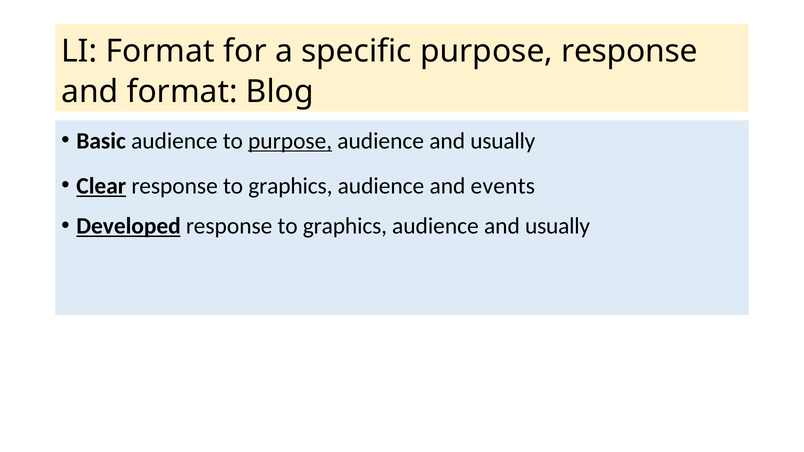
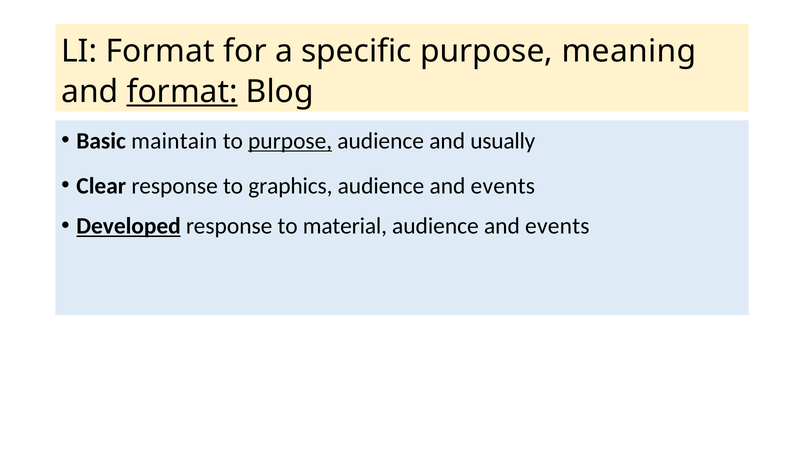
purpose response: response -> meaning (629, 51)
format underline: none -> present (182, 92)
Basic audience: audience -> maintain (174, 141)
Clear underline: present -> none (101, 186)
graphics: graphics -> material (345, 226)
usually: usually -> events (557, 226)
